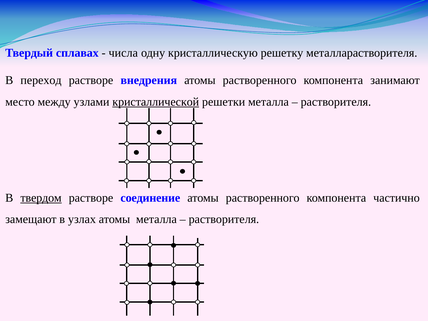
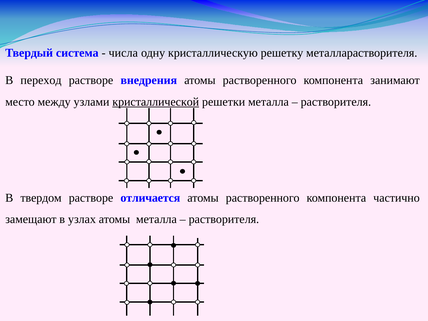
сплавах: сплавах -> система (77, 53)
твердом underline: present -> none (41, 198)
соединение: соединение -> отличается (150, 198)
